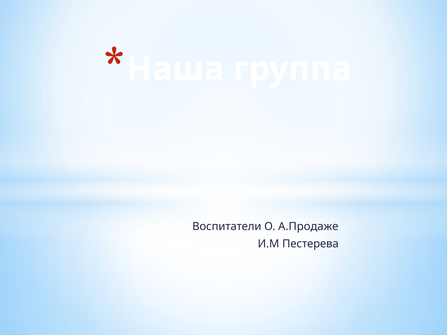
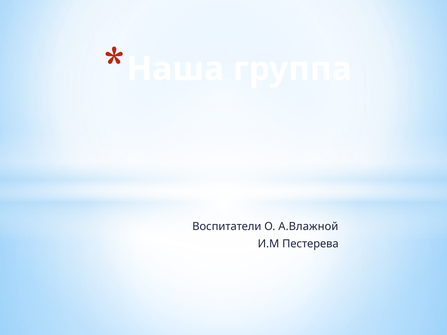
А.Продаже: А.Продаже -> А.Влажной (308, 227)
